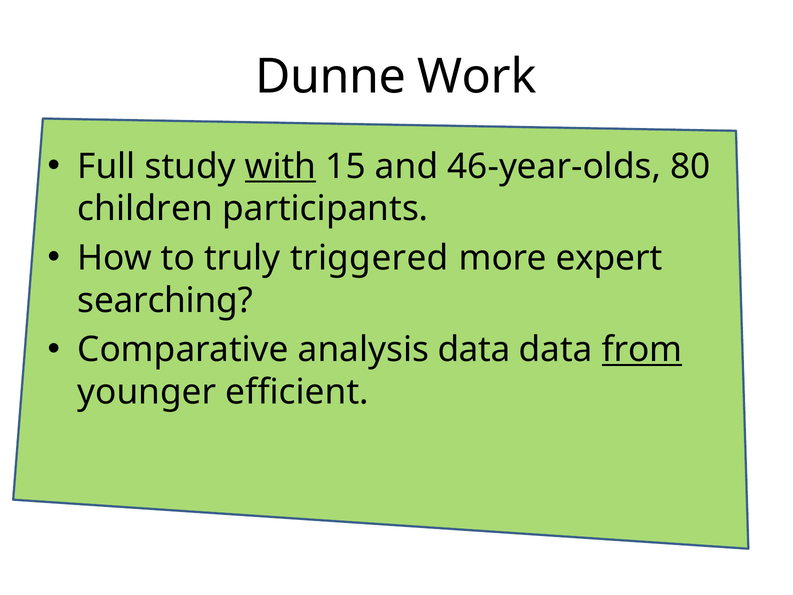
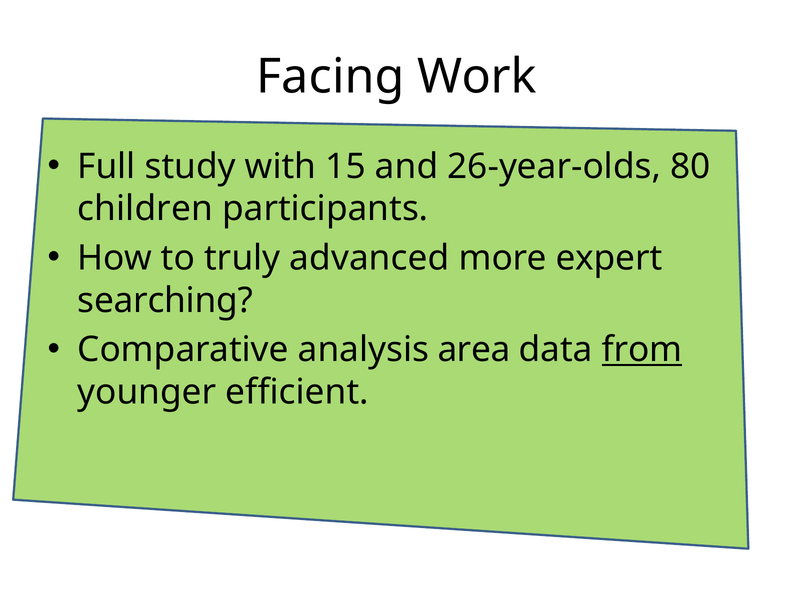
Dunne: Dunne -> Facing (330, 77)
with underline: present -> none (281, 166)
46-year-olds: 46-year-olds -> 26-year-olds (554, 166)
triggered: triggered -> advanced (369, 258)
analysis data: data -> area (474, 350)
